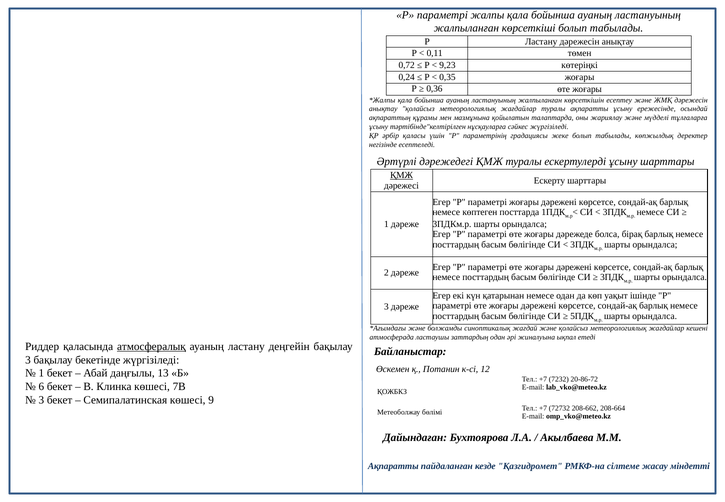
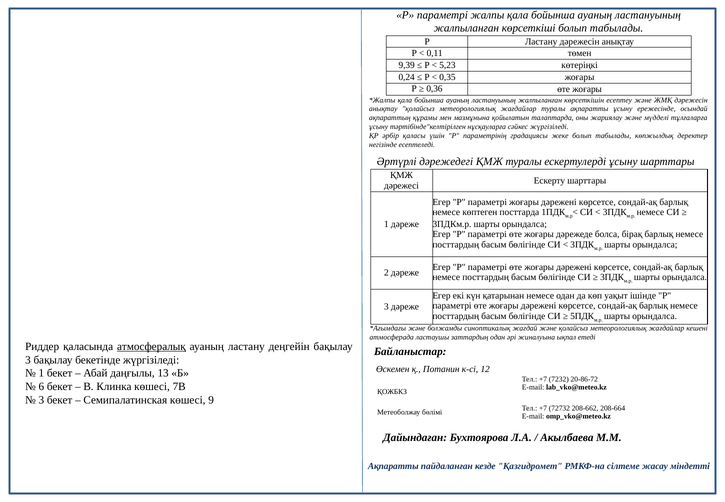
0,72: 0,72 -> 9,39 (407, 65)
9,23: 9,23 -> 5,23 (447, 65)
ҚМЖ underline: present -> none (402, 175)
